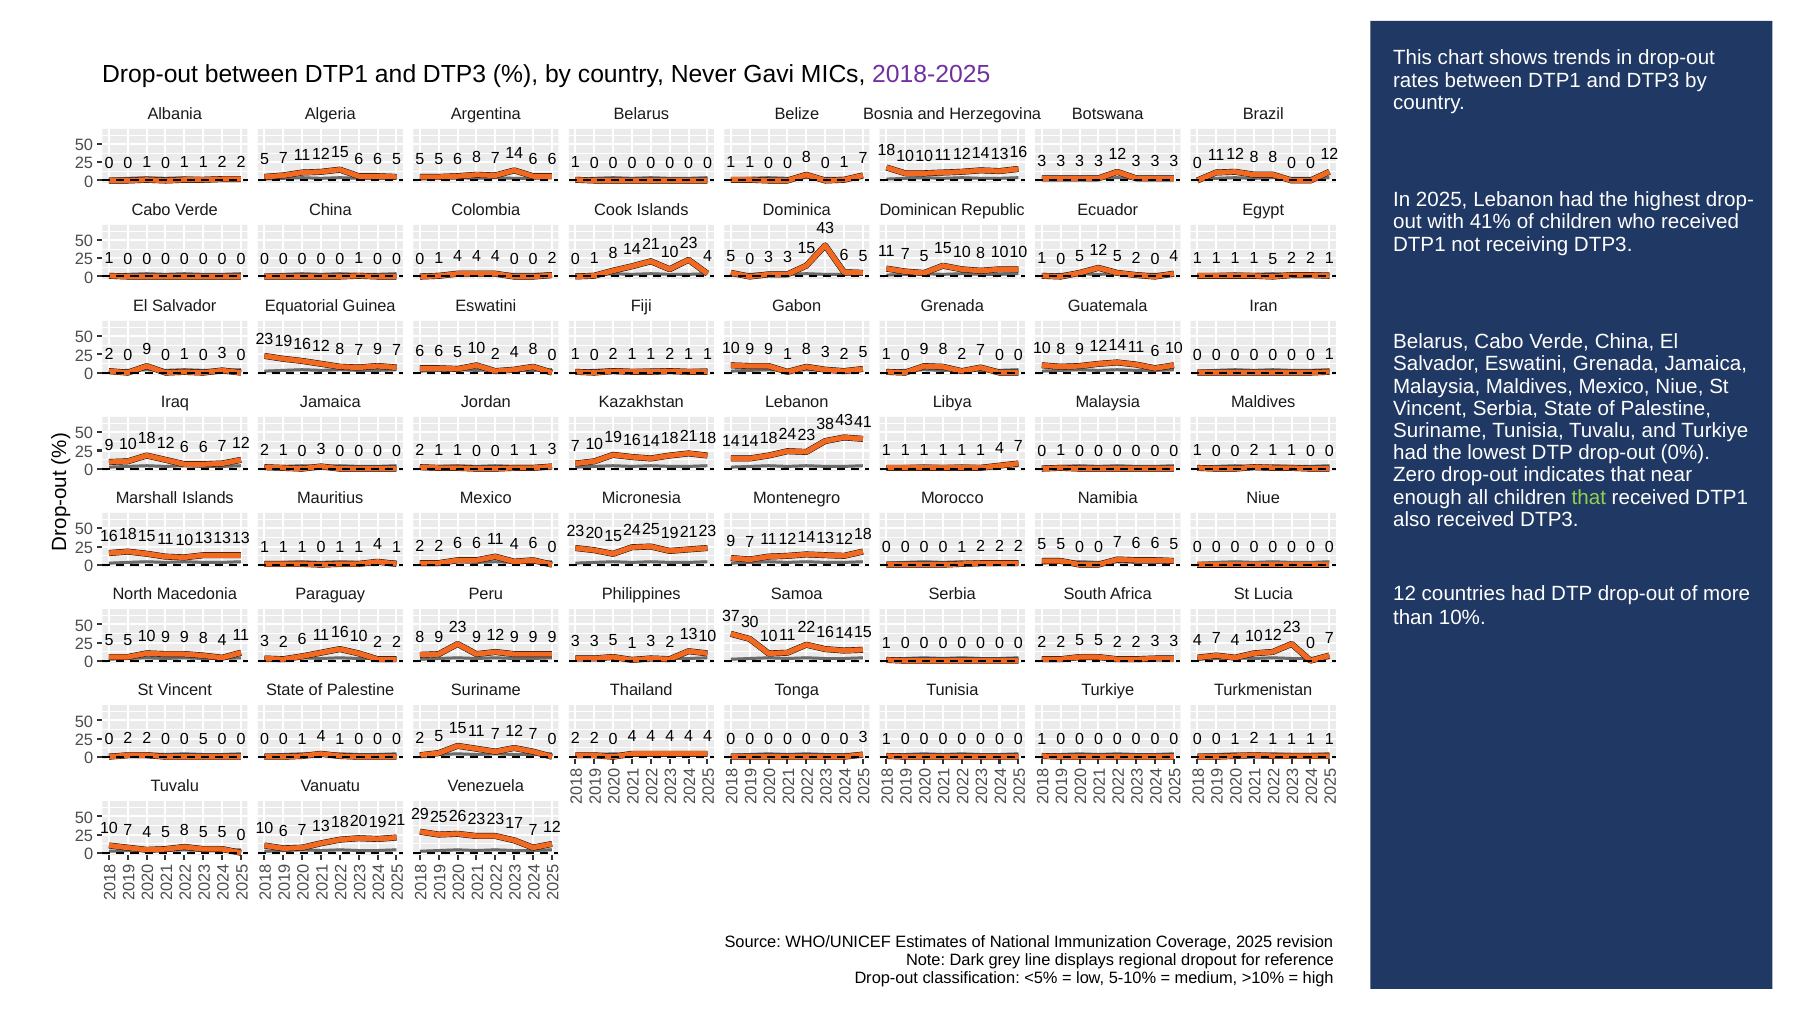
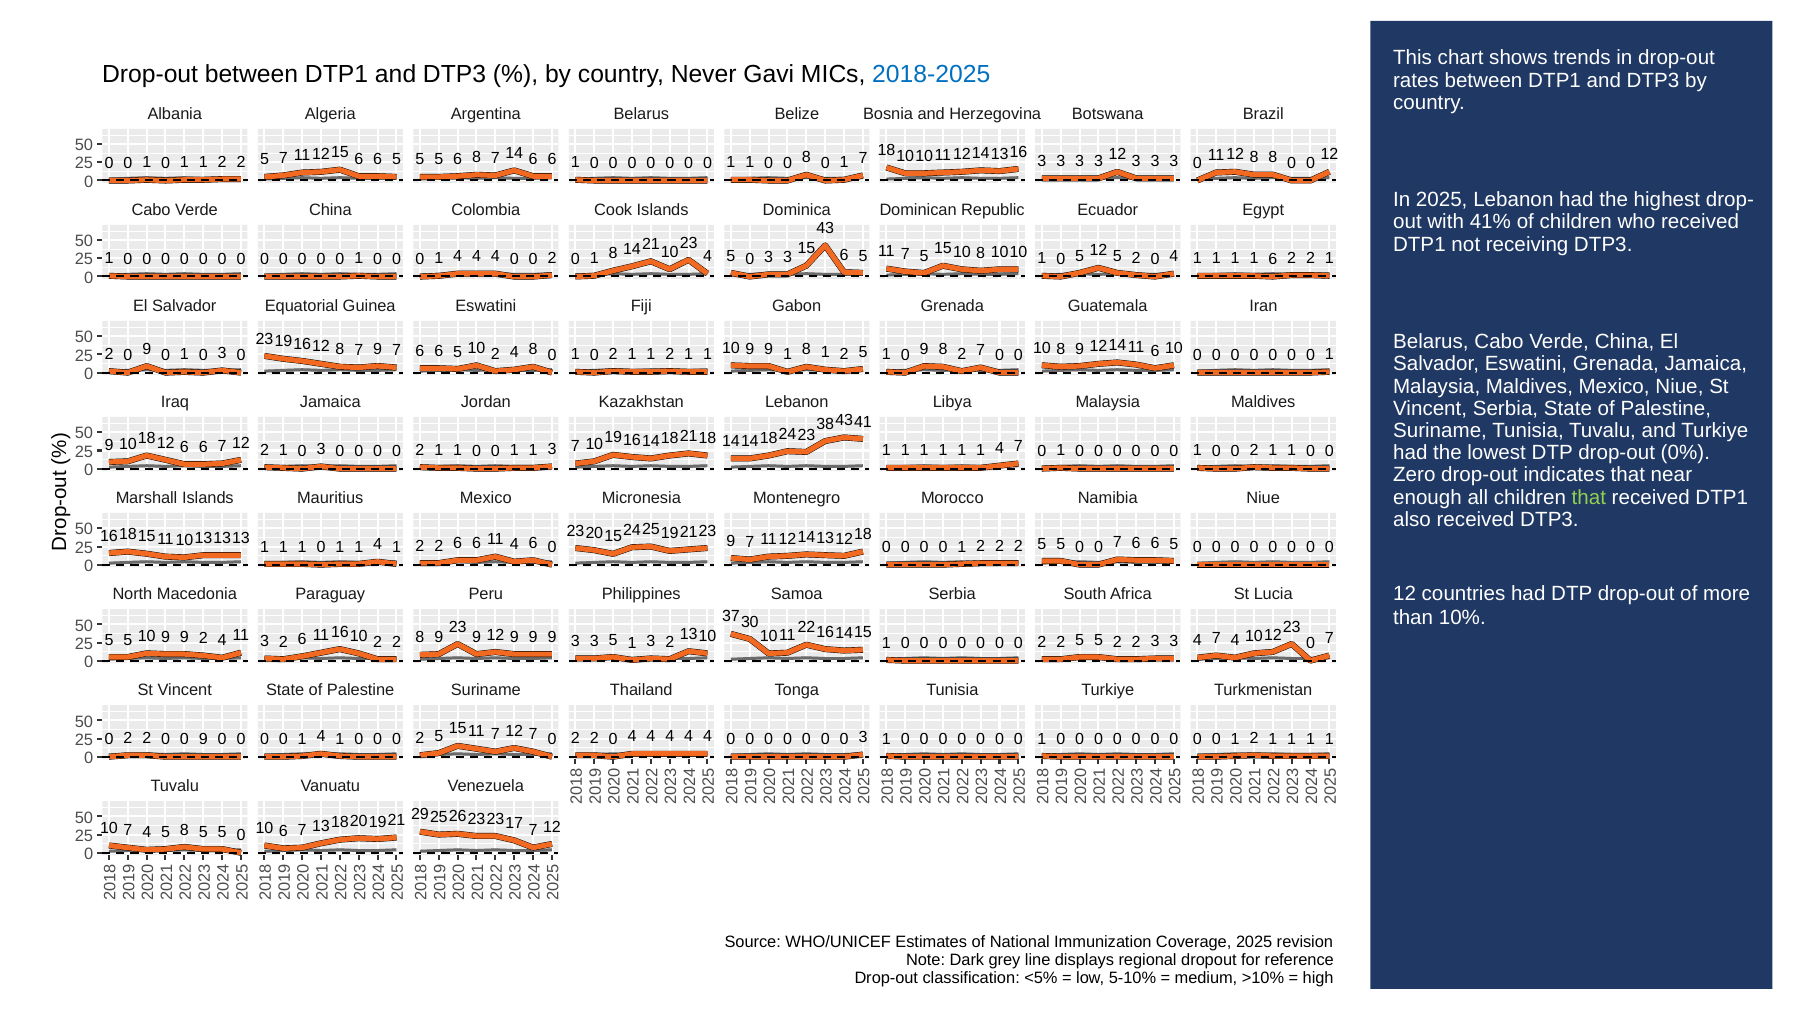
2018-2025 colour: purple -> blue (931, 75)
1 5: 5 -> 6 (1273, 259)
8 3: 3 -> 1 (825, 352)
10 9 9 8: 8 -> 2 (203, 638)
2 0 0 5: 5 -> 9 (203, 739)
